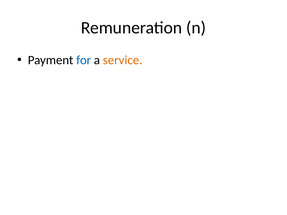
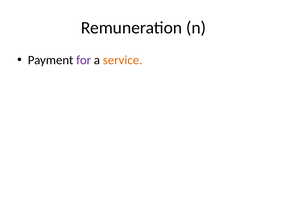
for colour: blue -> purple (84, 60)
